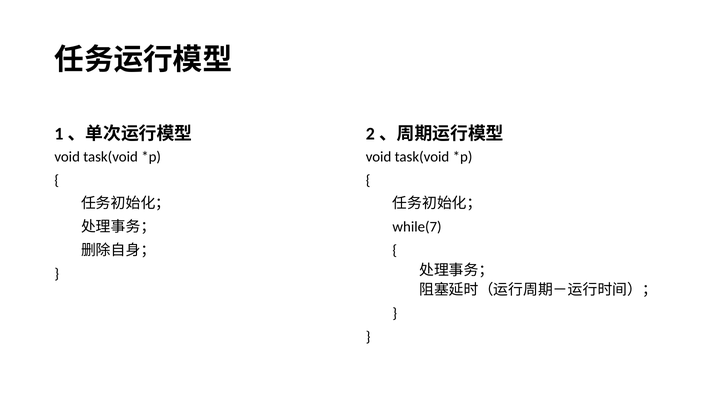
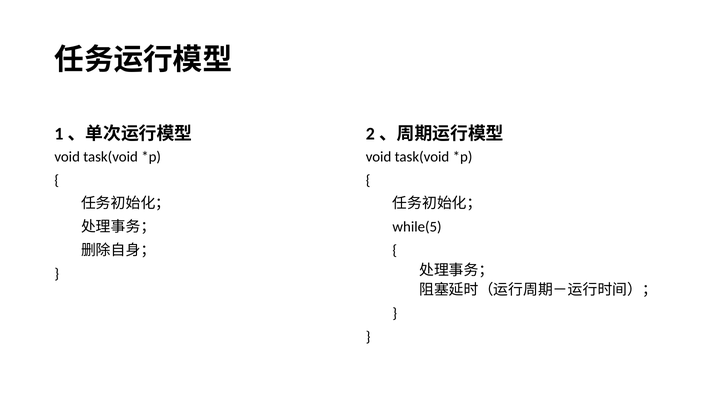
while(7: while(7 -> while(5 (417, 227)
